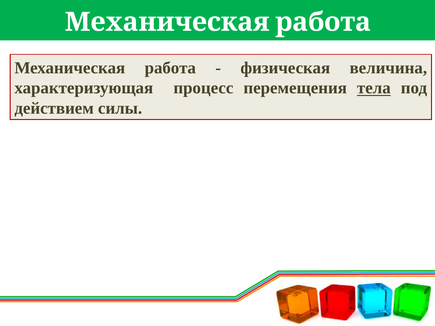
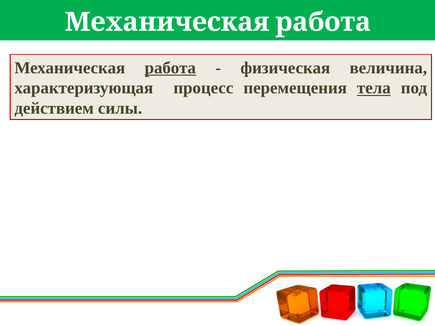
работа underline: none -> present (170, 68)
